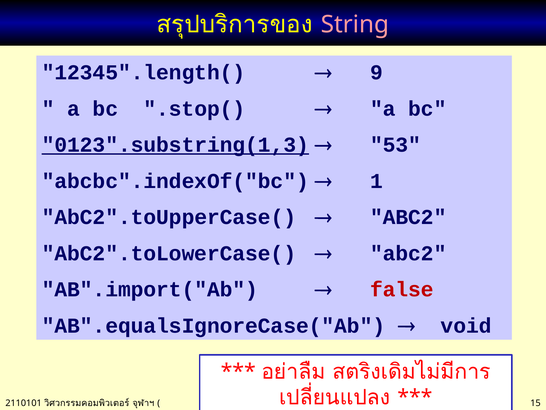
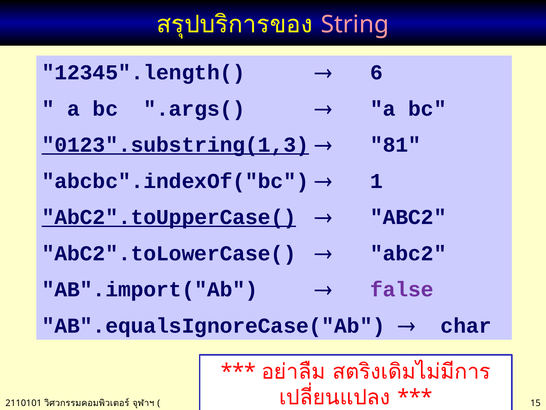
9: 9 -> 6 (376, 72)
.stop(: .stop( -> .args( (194, 109)
53: 53 -> 81 (396, 145)
AbC2".toUpperCase( underline: none -> present (169, 217)
false colour: red -> purple (402, 289)
void: void -> char (466, 325)
